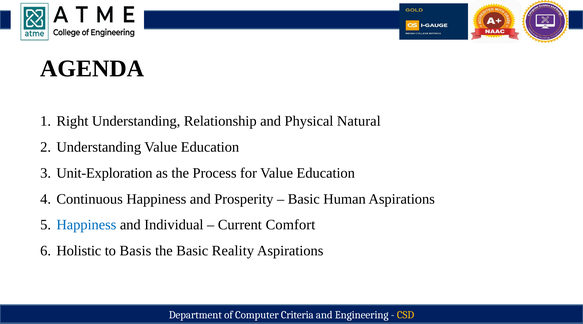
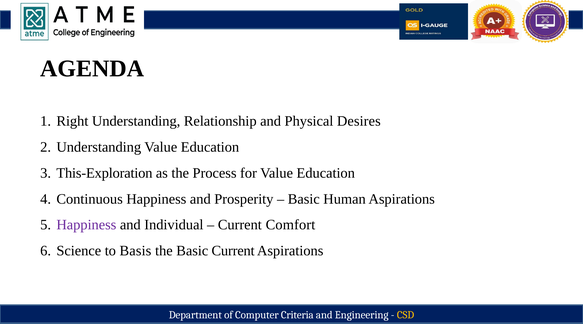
Natural: Natural -> Desires (359, 121)
Unit-Exploration: Unit-Exploration -> This-Exploration (104, 173)
Happiness colour: blue -> purple (86, 225)
Holistic: Holistic -> Science (79, 251)
Basic Reality: Reality -> Current (233, 251)
